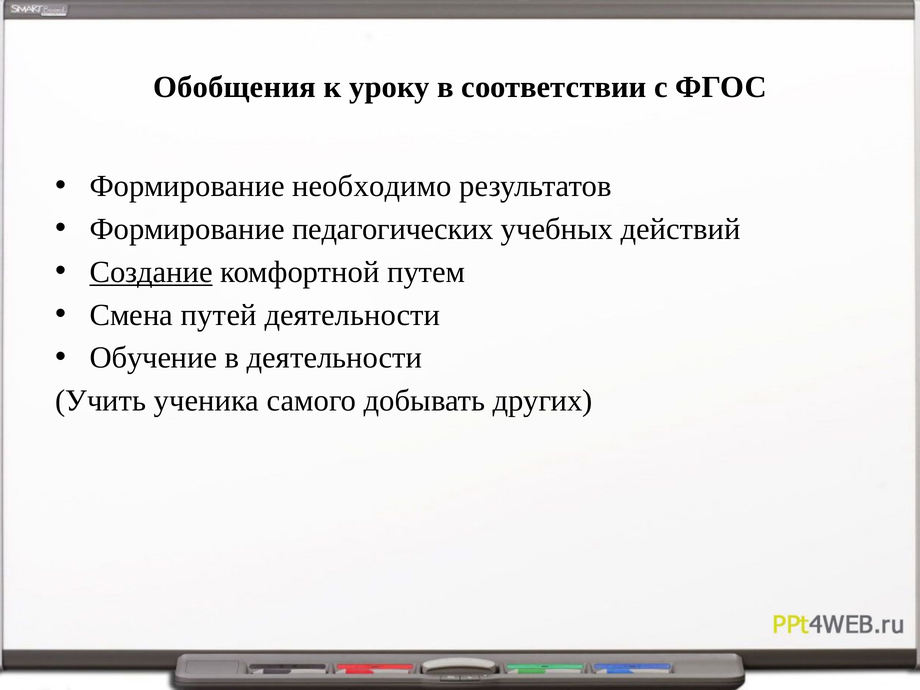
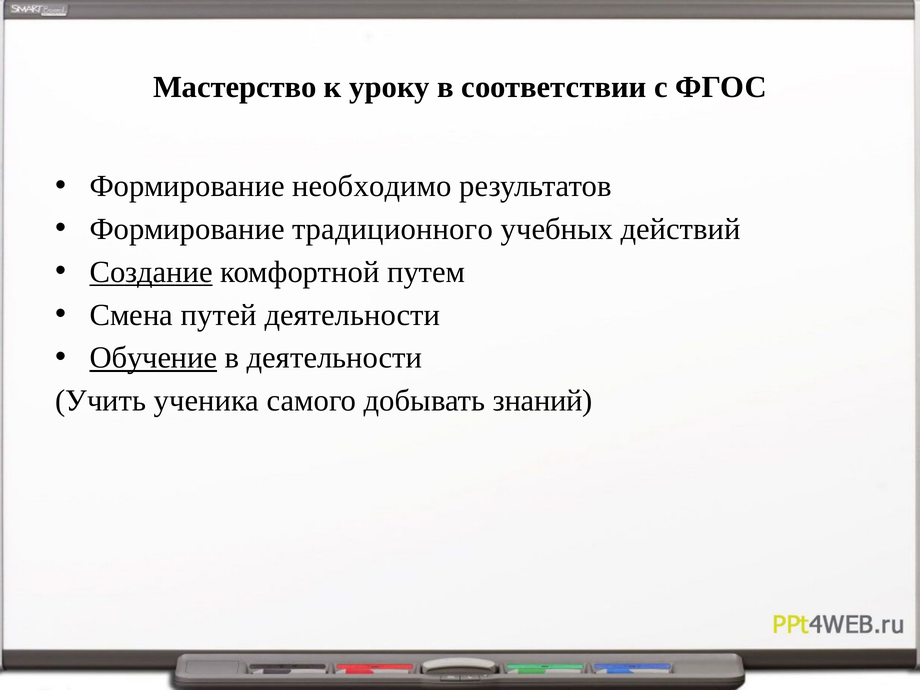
Обобщения: Обобщения -> Мастерство (235, 87)
педагогических: педагогических -> традиционного (393, 229)
Обучение underline: none -> present (153, 358)
других: других -> знаний (543, 401)
